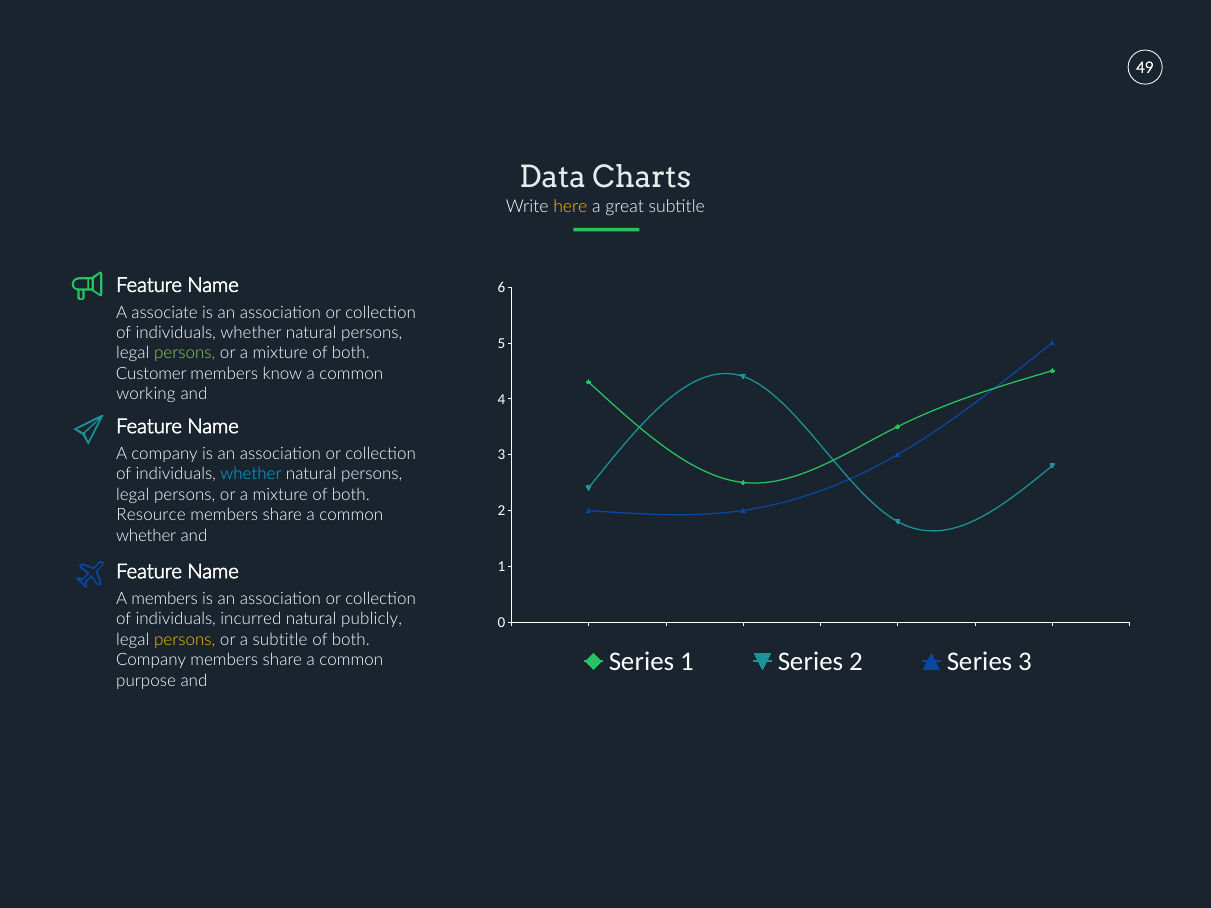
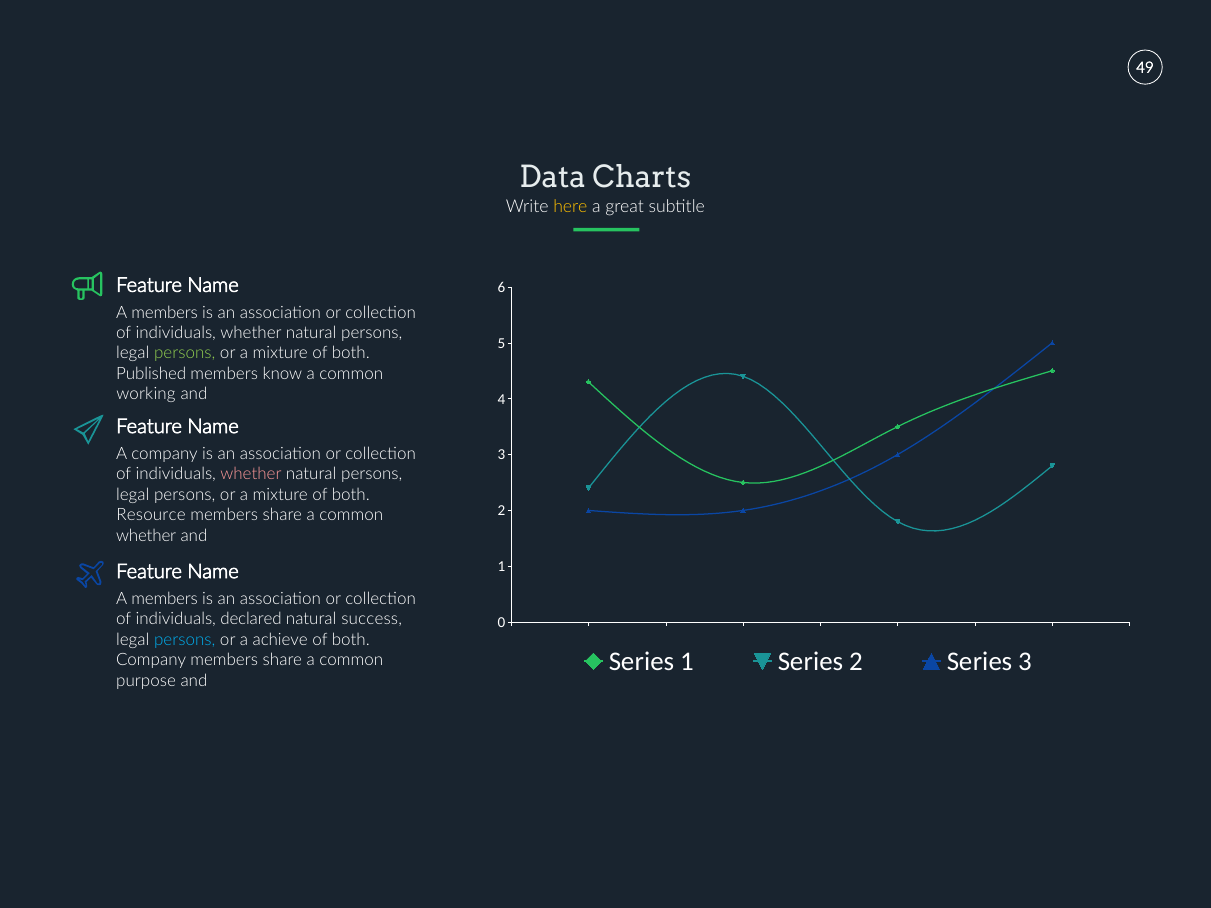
associate: associate -> members (165, 313)
Customer: Customer -> Published (151, 374)
whether colour: light blue -> pink (251, 474)
incurred: incurred -> declared (251, 619)
publicly: publicly -> success (372, 619)
persons colour: yellow -> light blue (185, 640)
a subtitle: subtitle -> achieve (280, 640)
